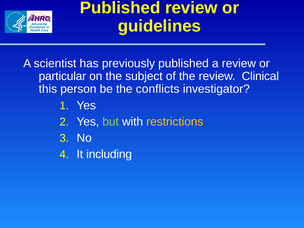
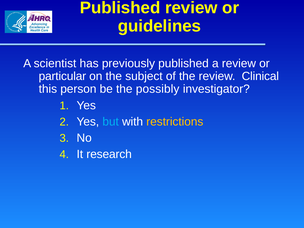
conflicts: conflicts -> possibly (158, 89)
but colour: light green -> light blue (111, 122)
including: including -> research (109, 154)
